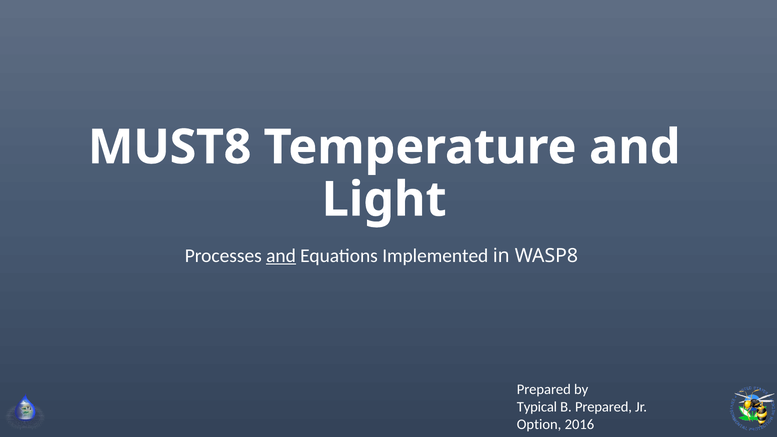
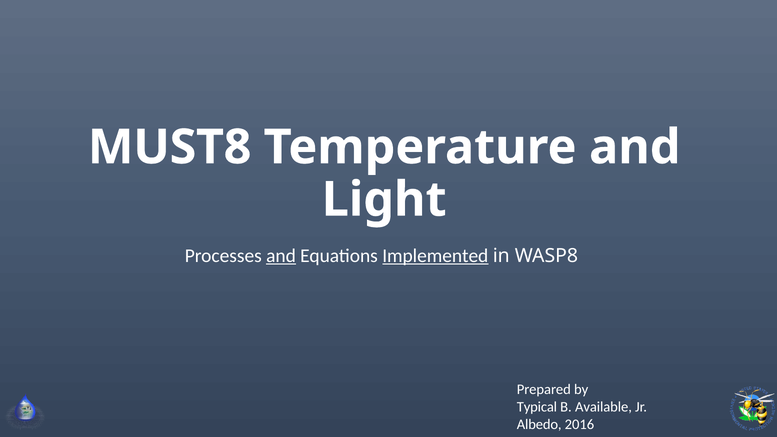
Implemented underline: none -> present (435, 256)
B Prepared: Prepared -> Available (603, 407)
Option: Option -> Albedo (539, 424)
